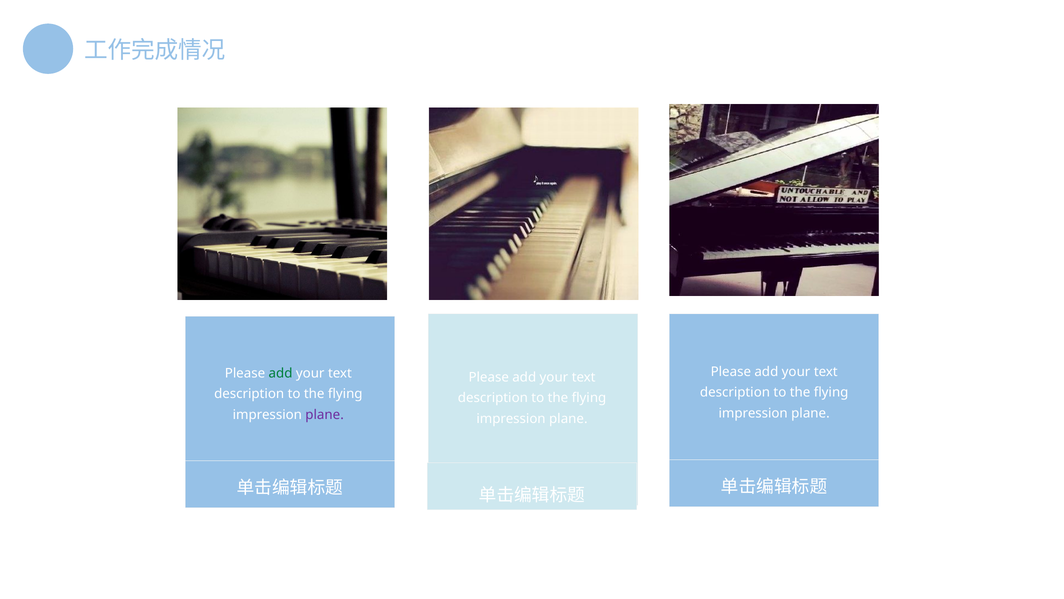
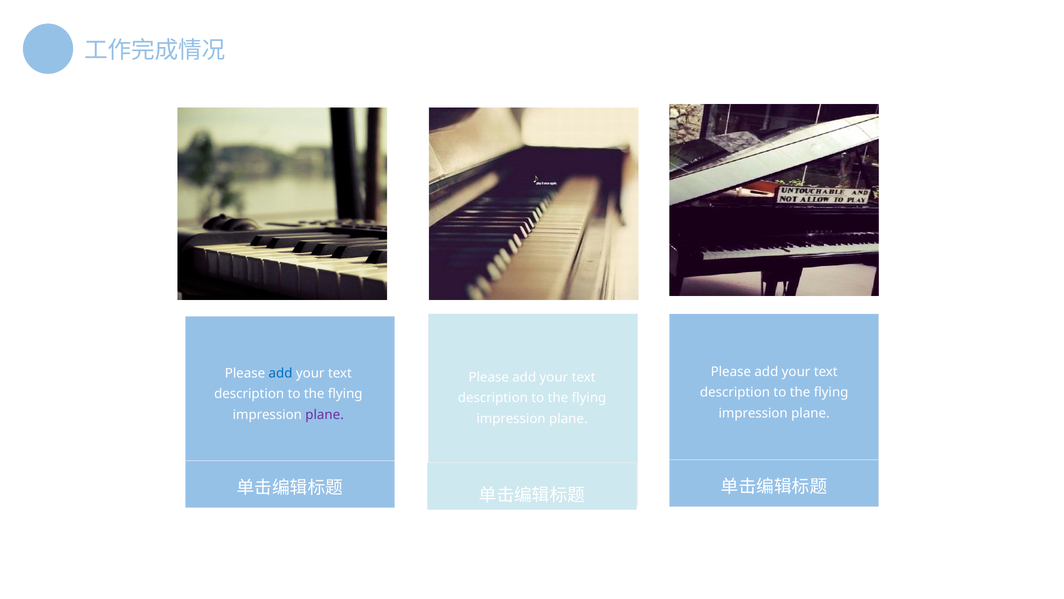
add colour: green -> blue (281, 373)
